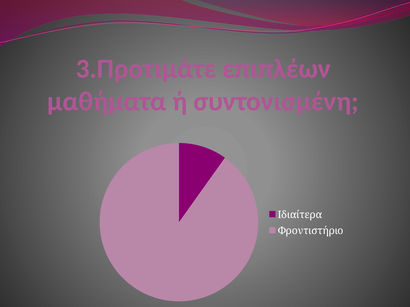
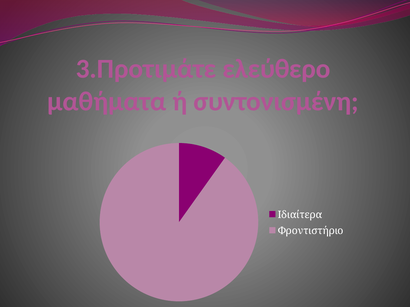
επιπλέων: επιπλέων -> ελεύθερο (277, 69)
